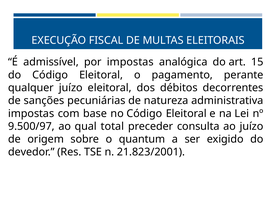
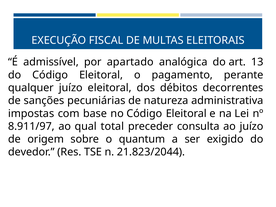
por impostas: impostas -> apartado (130, 62)
15: 15 -> 13 (257, 62)
9.500/97: 9.500/97 -> 8.911/97 (31, 126)
21.823/2001: 21.823/2001 -> 21.823/2044 (151, 152)
